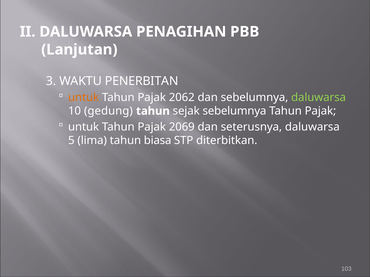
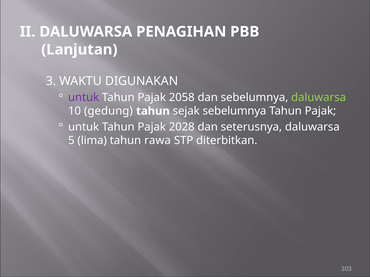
PENERBITAN: PENERBITAN -> DIGUNAKAN (142, 81)
untuk colour: orange -> purple (84, 98)
2062: 2062 -> 2058 (182, 98)
2069: 2069 -> 2028 (182, 127)
biasa: biasa -> rawa (158, 141)
